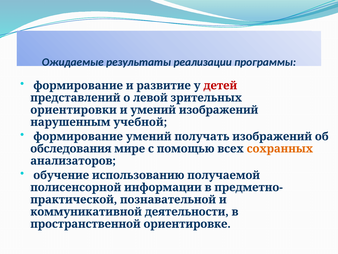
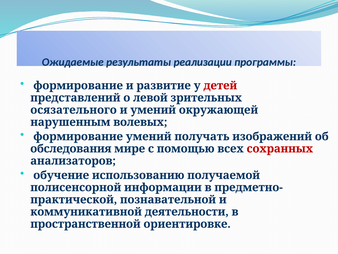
ориентировки: ориентировки -> осязательного (74, 110)
умений изображений: изображений -> окружающей (219, 110)
учебной: учебной -> волевых (140, 122)
сохранных colour: orange -> red (280, 148)
